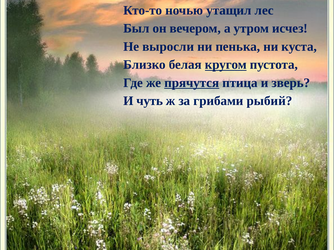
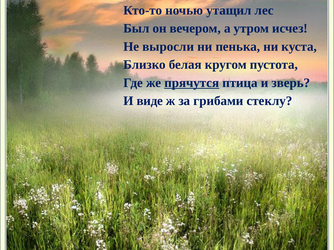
кругом underline: present -> none (226, 65)
чуть: чуть -> виде (150, 101)
рыбий: рыбий -> стеклу (269, 101)
